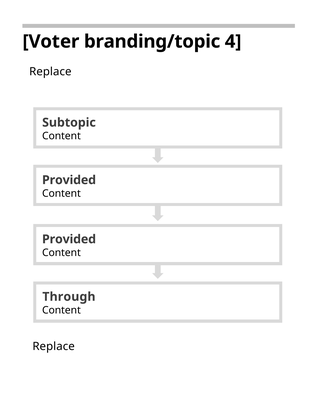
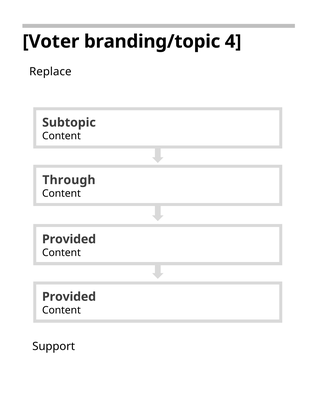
Provided: Provided -> Through (69, 180)
Through: Through -> Provided (69, 297)
Replace: Replace -> Support (54, 346)
